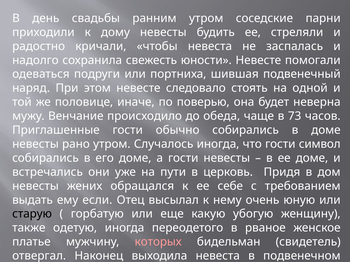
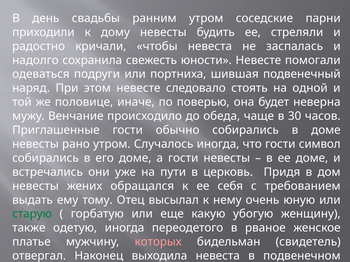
73: 73 -> 30 (295, 116)
себе: себе -> себя (230, 186)
если: если -> тому (97, 200)
старую colour: black -> green (32, 214)
